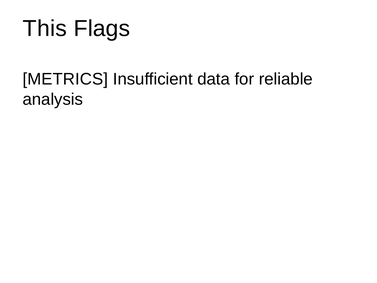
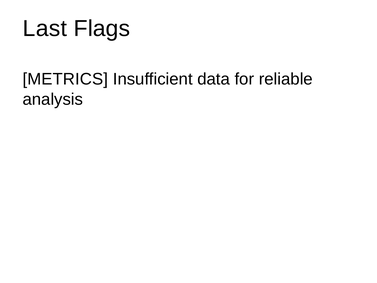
This: This -> Last (45, 29)
